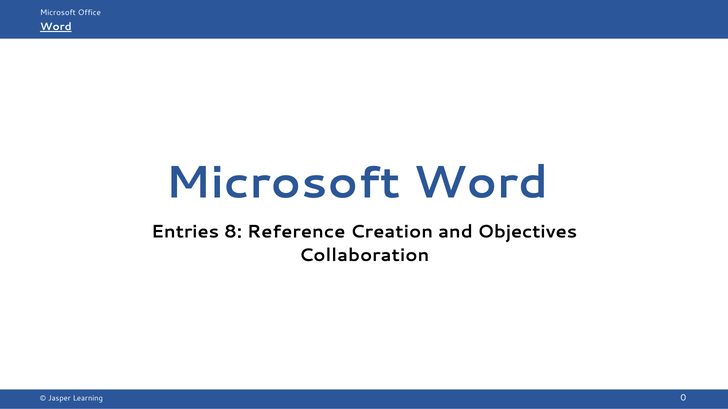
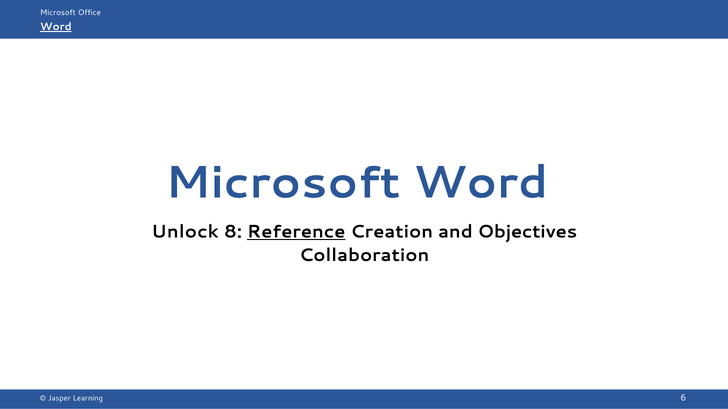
Entries: Entries -> Unlock (185, 232)
Reference underline: none -> present (296, 232)
0: 0 -> 6 (683, 398)
